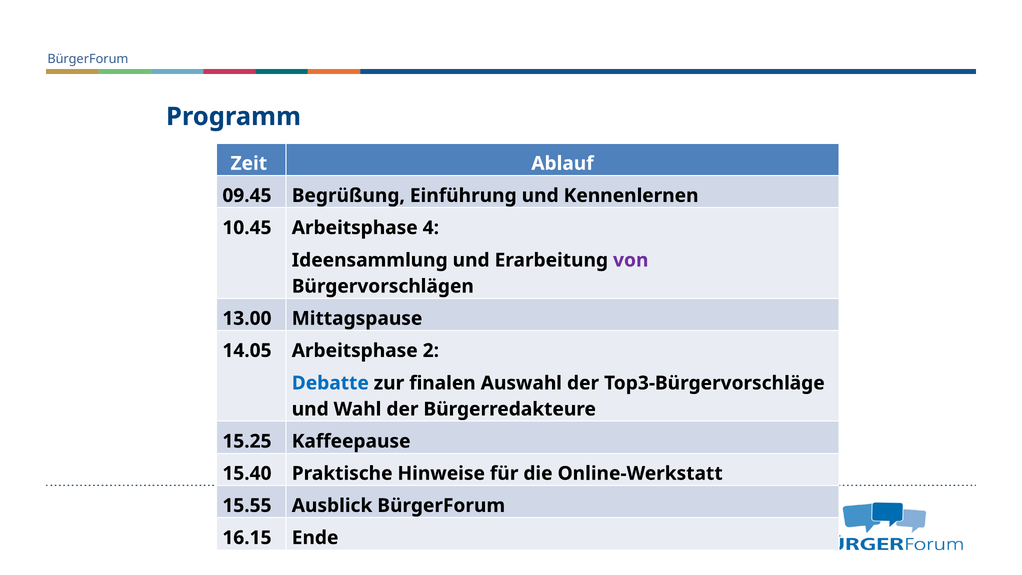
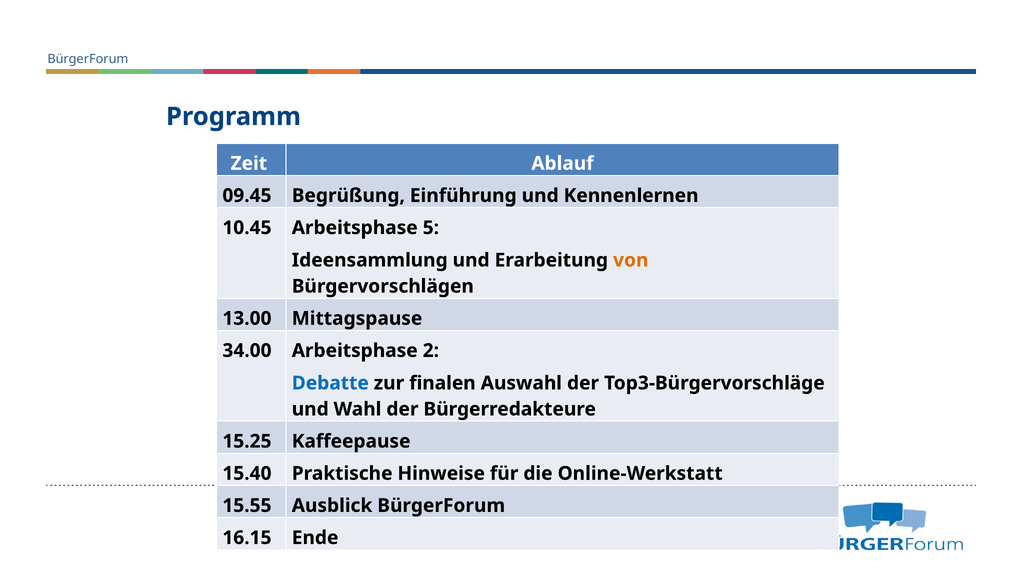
4: 4 -> 5 (431, 228)
von colour: purple -> orange (631, 260)
14.05: 14.05 -> 34.00 (247, 351)
